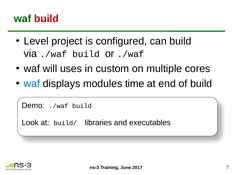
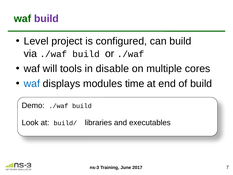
build colour: red -> purple (46, 19)
uses: uses -> tools (71, 69)
custom: custom -> disable (112, 69)
